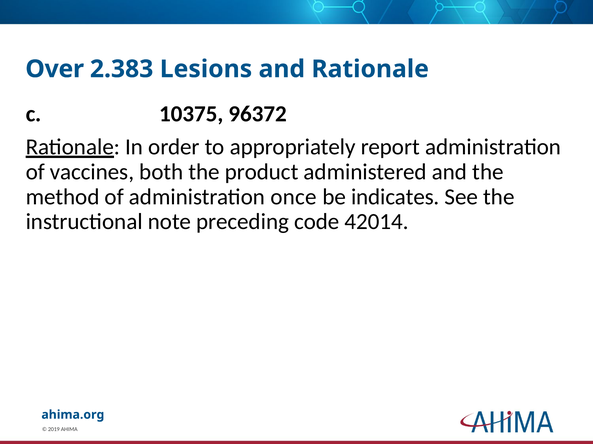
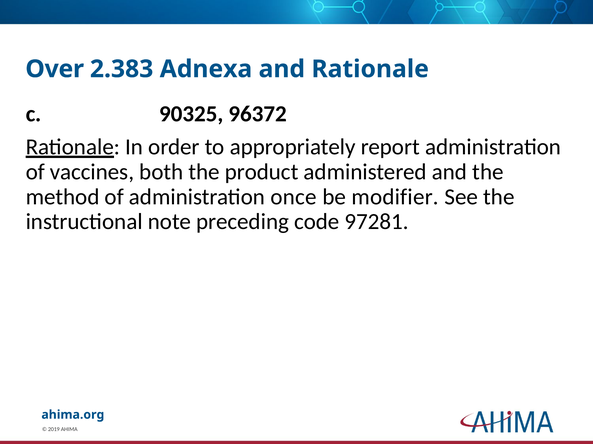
Lesions: Lesions -> Adnexa (206, 69)
10375: 10375 -> 90325 (191, 114)
indicates: indicates -> modifier (395, 197)
42014: 42014 -> 97281 (377, 222)
